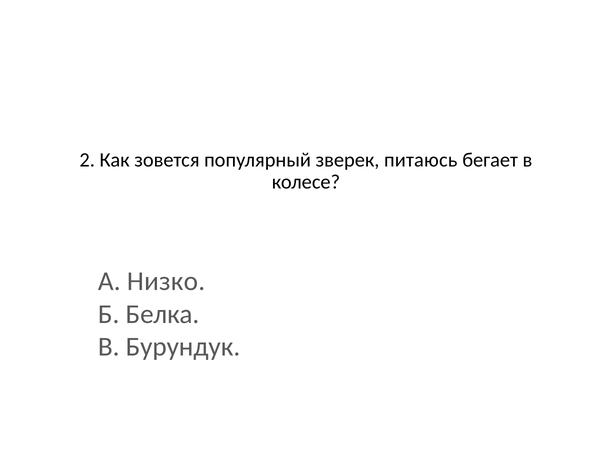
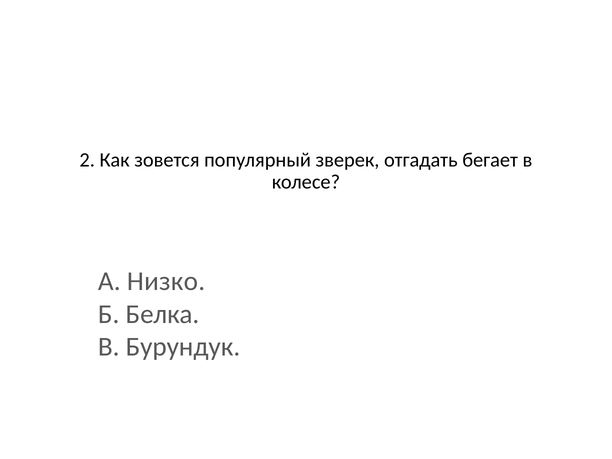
питаюсь: питаюсь -> отгадать (421, 160)
